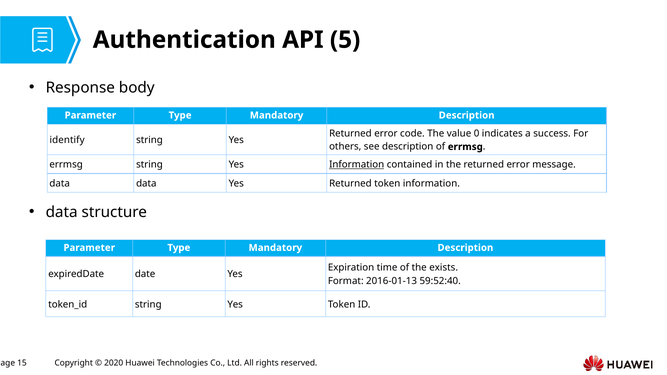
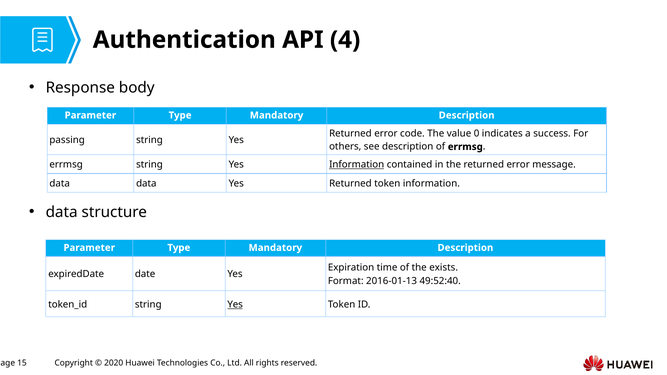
5: 5 -> 4 (345, 40)
identify: identify -> passing (67, 140)
59:52:40: 59:52:40 -> 49:52:40 (440, 281)
Yes underline: none -> present (235, 305)
